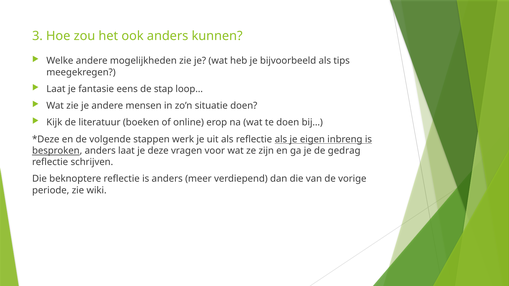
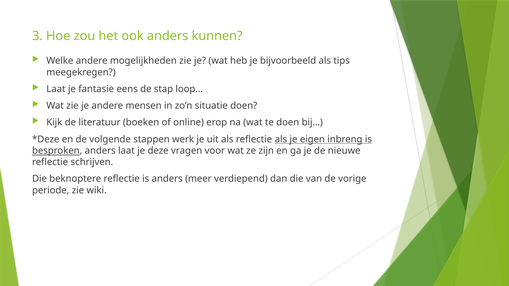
gedrag: gedrag -> nieuwe (344, 151)
